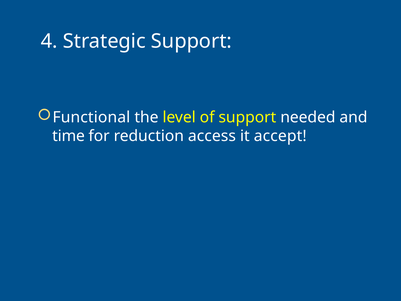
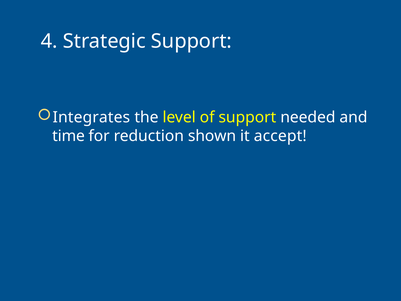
Functional: Functional -> Integrates (91, 117)
access: access -> shown (212, 136)
